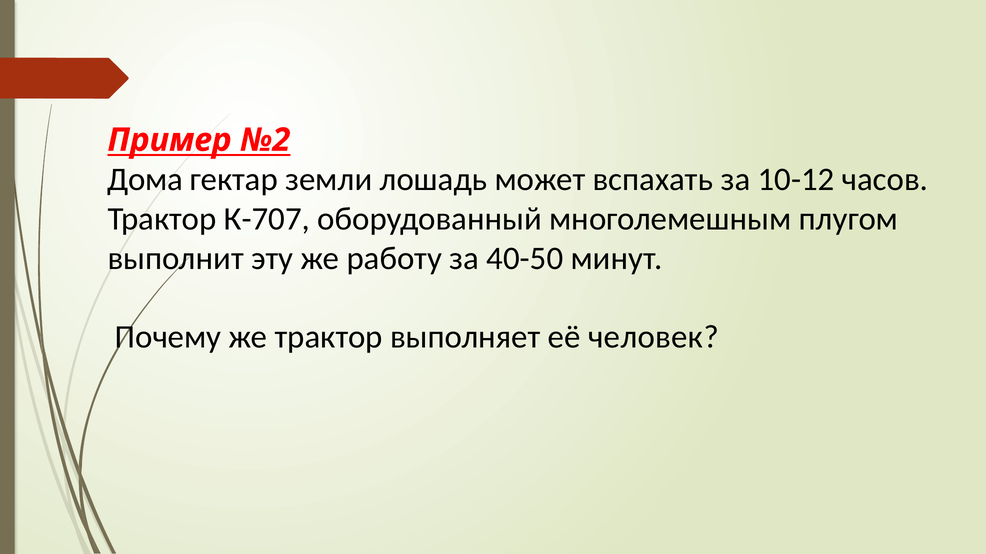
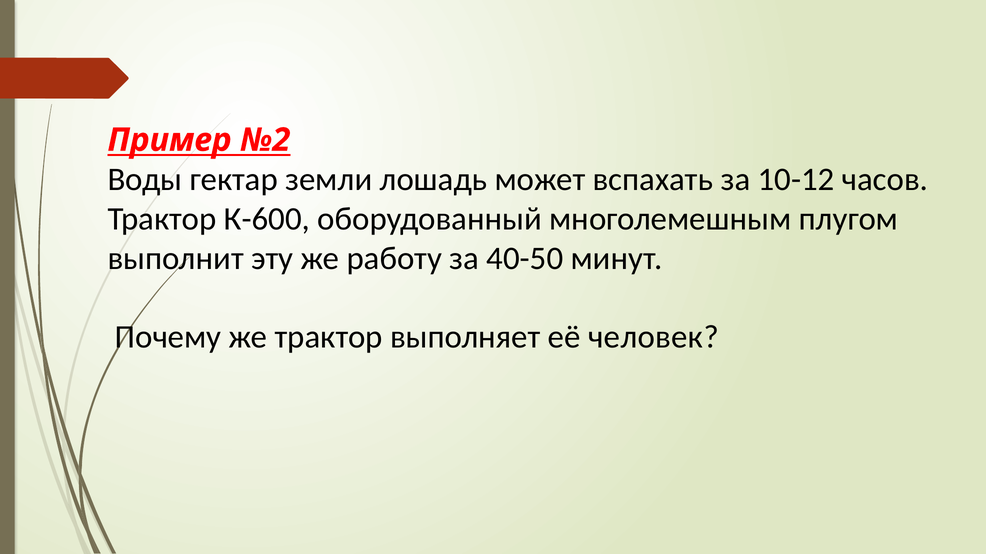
Дома: Дома -> Воды (145, 180)
К-707: К-707 -> К-600 (267, 219)
